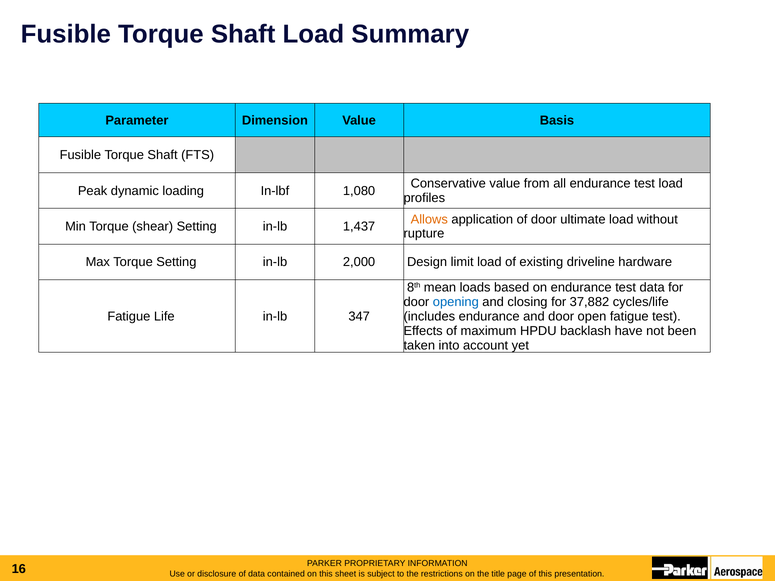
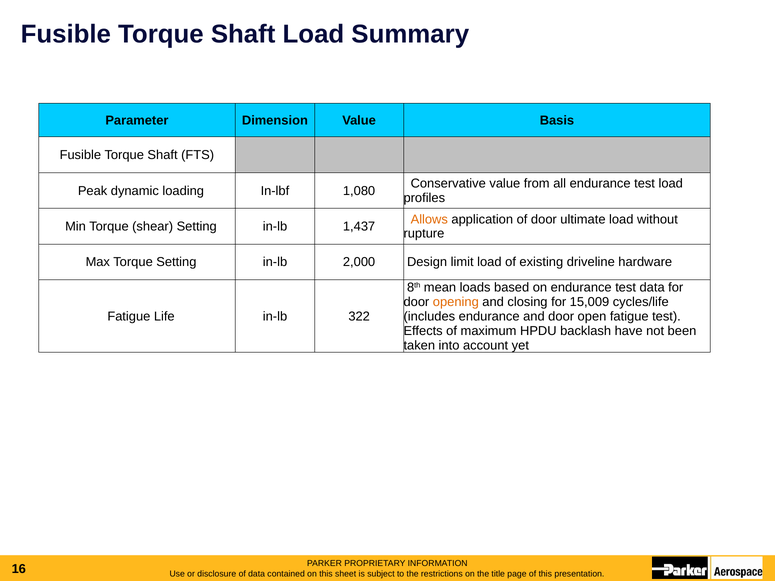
opening colour: blue -> orange (456, 302)
37,882: 37,882 -> 15,009 (589, 302)
347: 347 -> 322 (359, 316)
